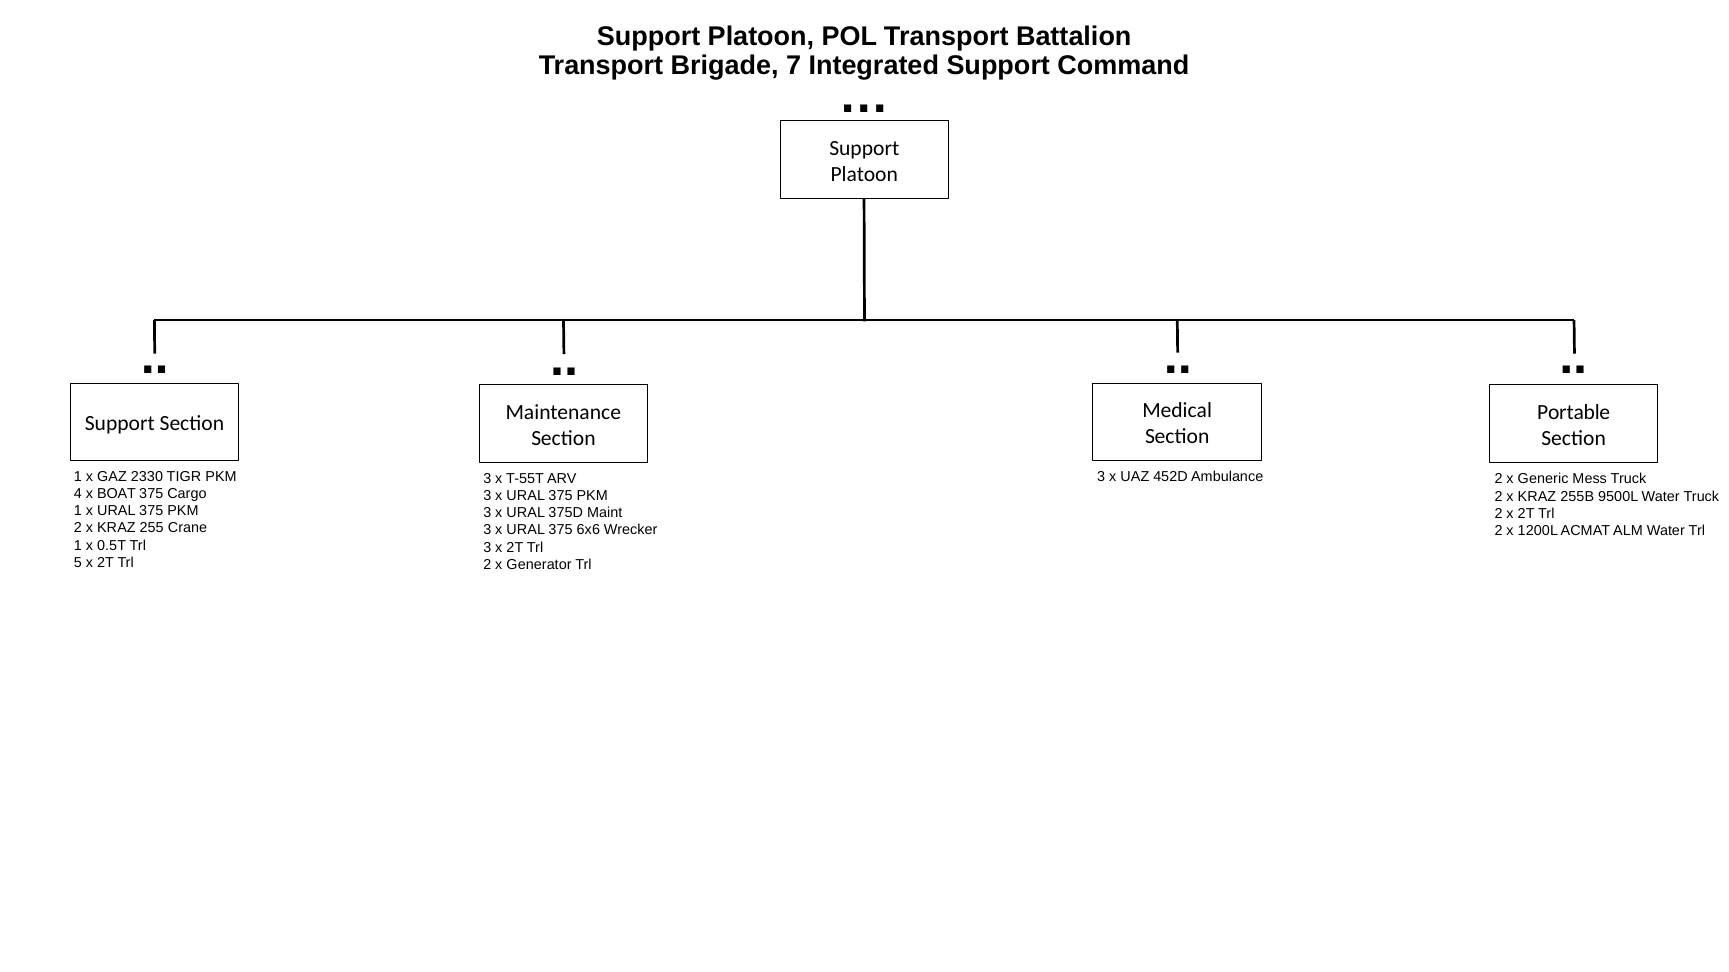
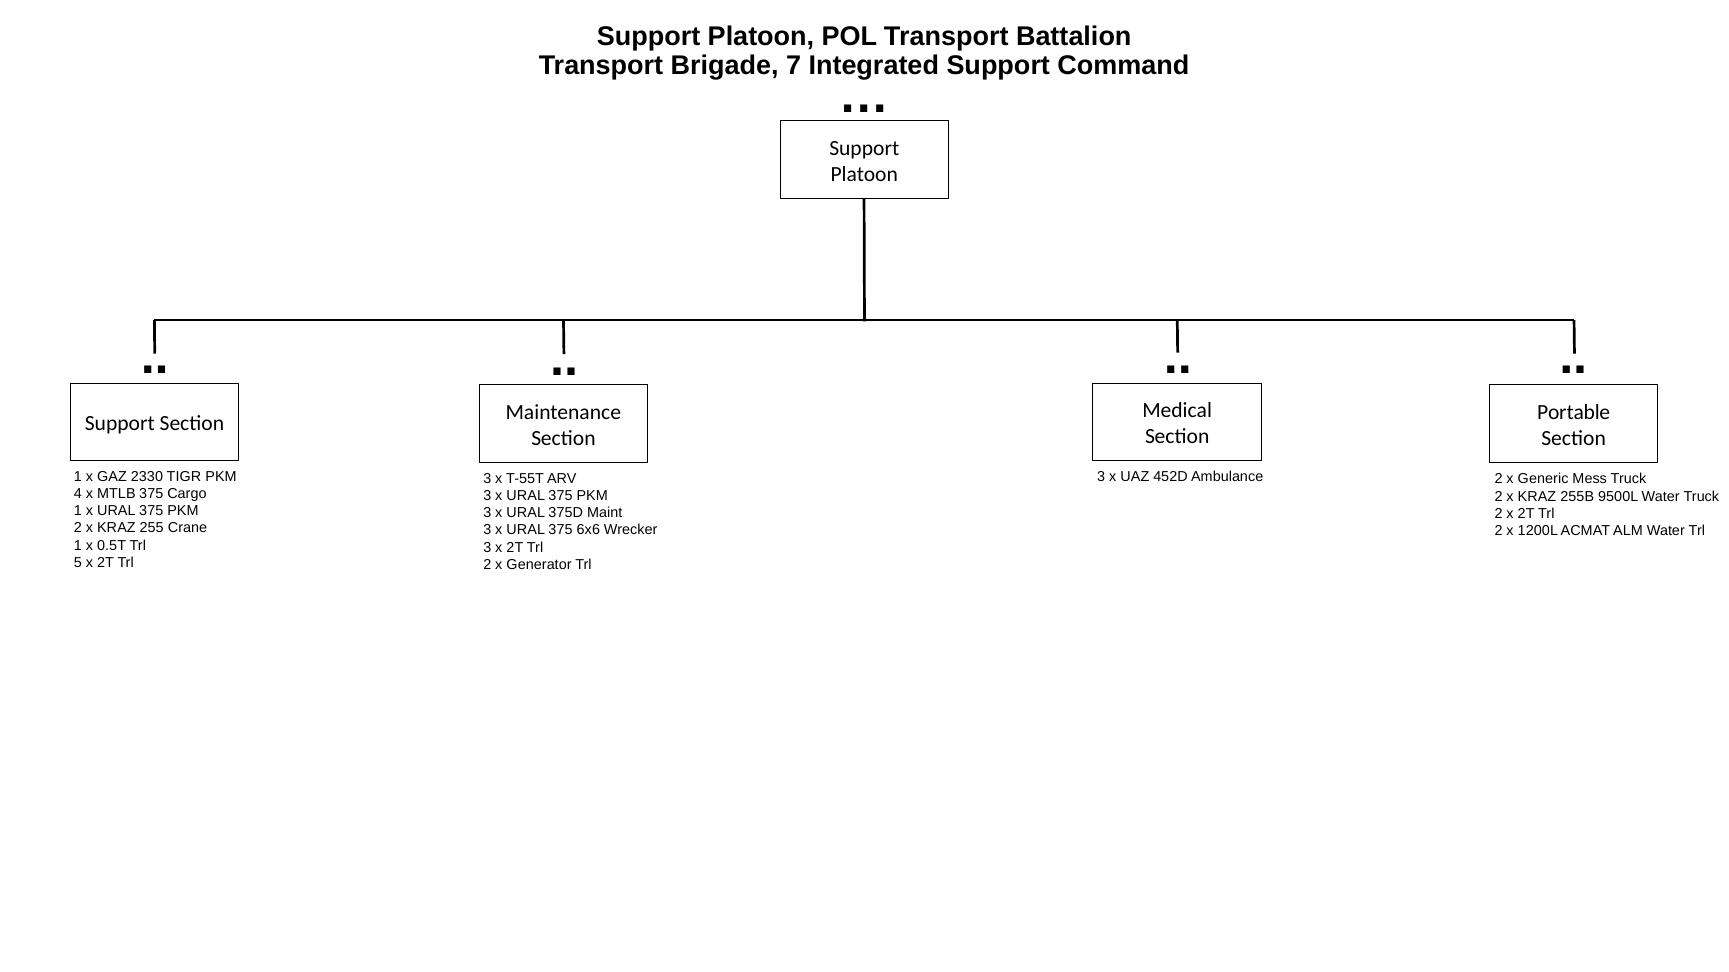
BOAT: BOAT -> MTLB (116, 494)
